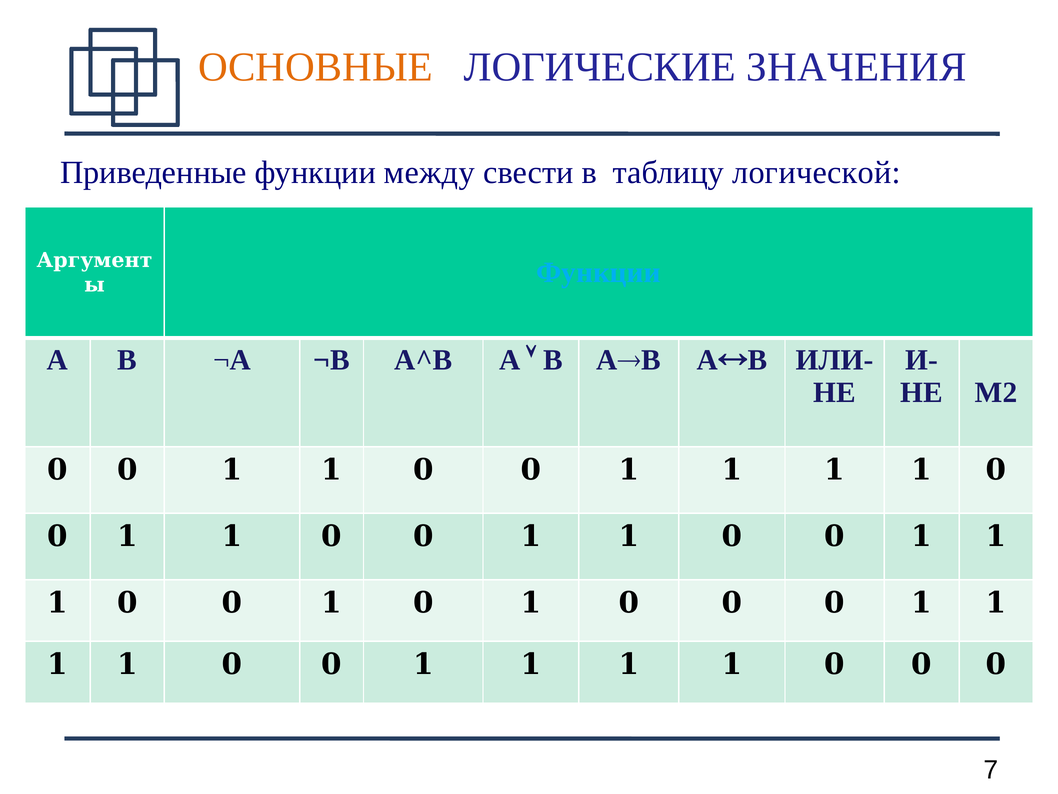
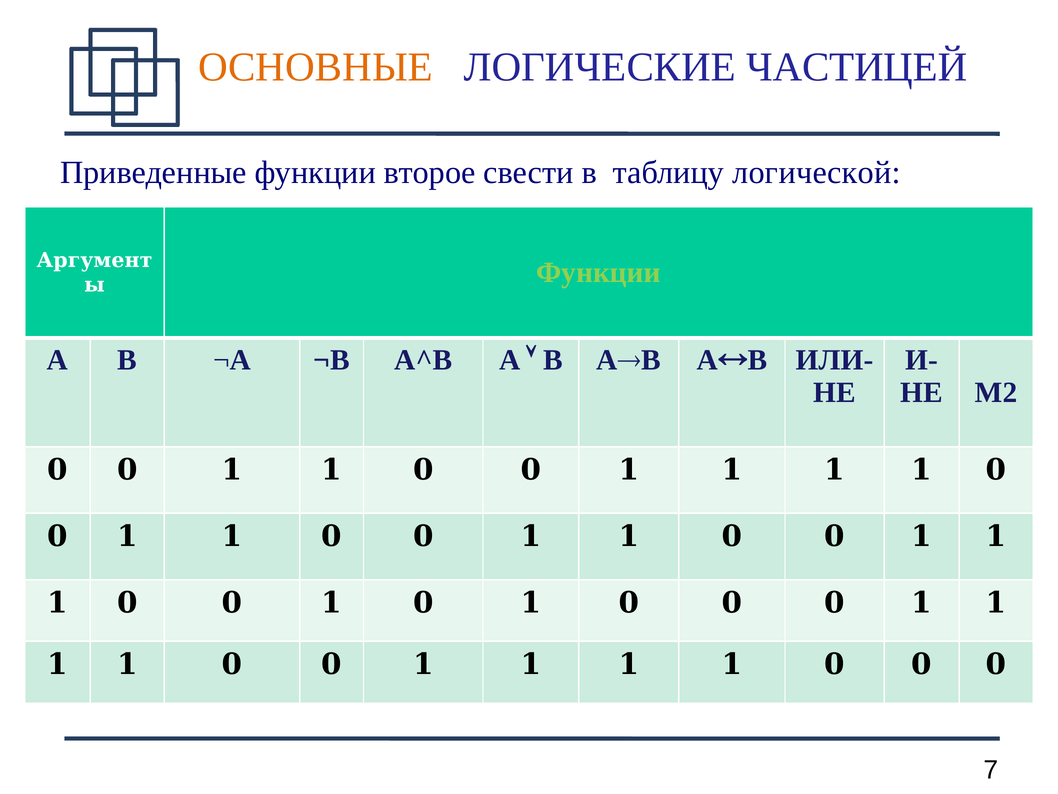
ЗНАЧЕНИЯ: ЗНАЧЕНИЯ -> ЧАСТИЦЕЙ (857, 67)
между: между -> второе (430, 173)
Функции colour: light blue -> light green (598, 272)
